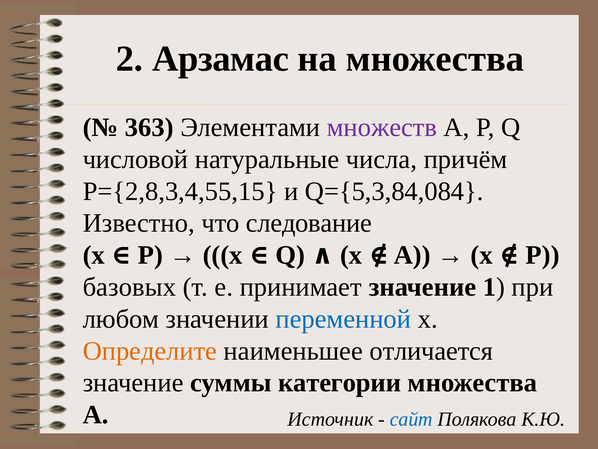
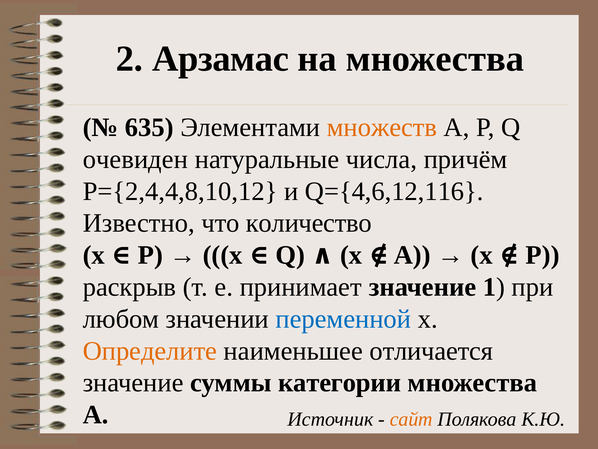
363: 363 -> 635 (149, 127)
множеств colour: purple -> orange (382, 127)
числовой: числовой -> очевиден (135, 159)
P={2,8,3,4,55,15: P={2,8,3,4,55,15 -> P={2,4,4,8,10,12 (180, 191)
Q={5,3,84,084: Q={5,3,84,084 -> Q={4,6,12,116 (394, 191)
следование: следование -> количество (309, 223)
базовых: базовых -> раскрыв (129, 287)
сайт colour: blue -> orange (411, 419)
